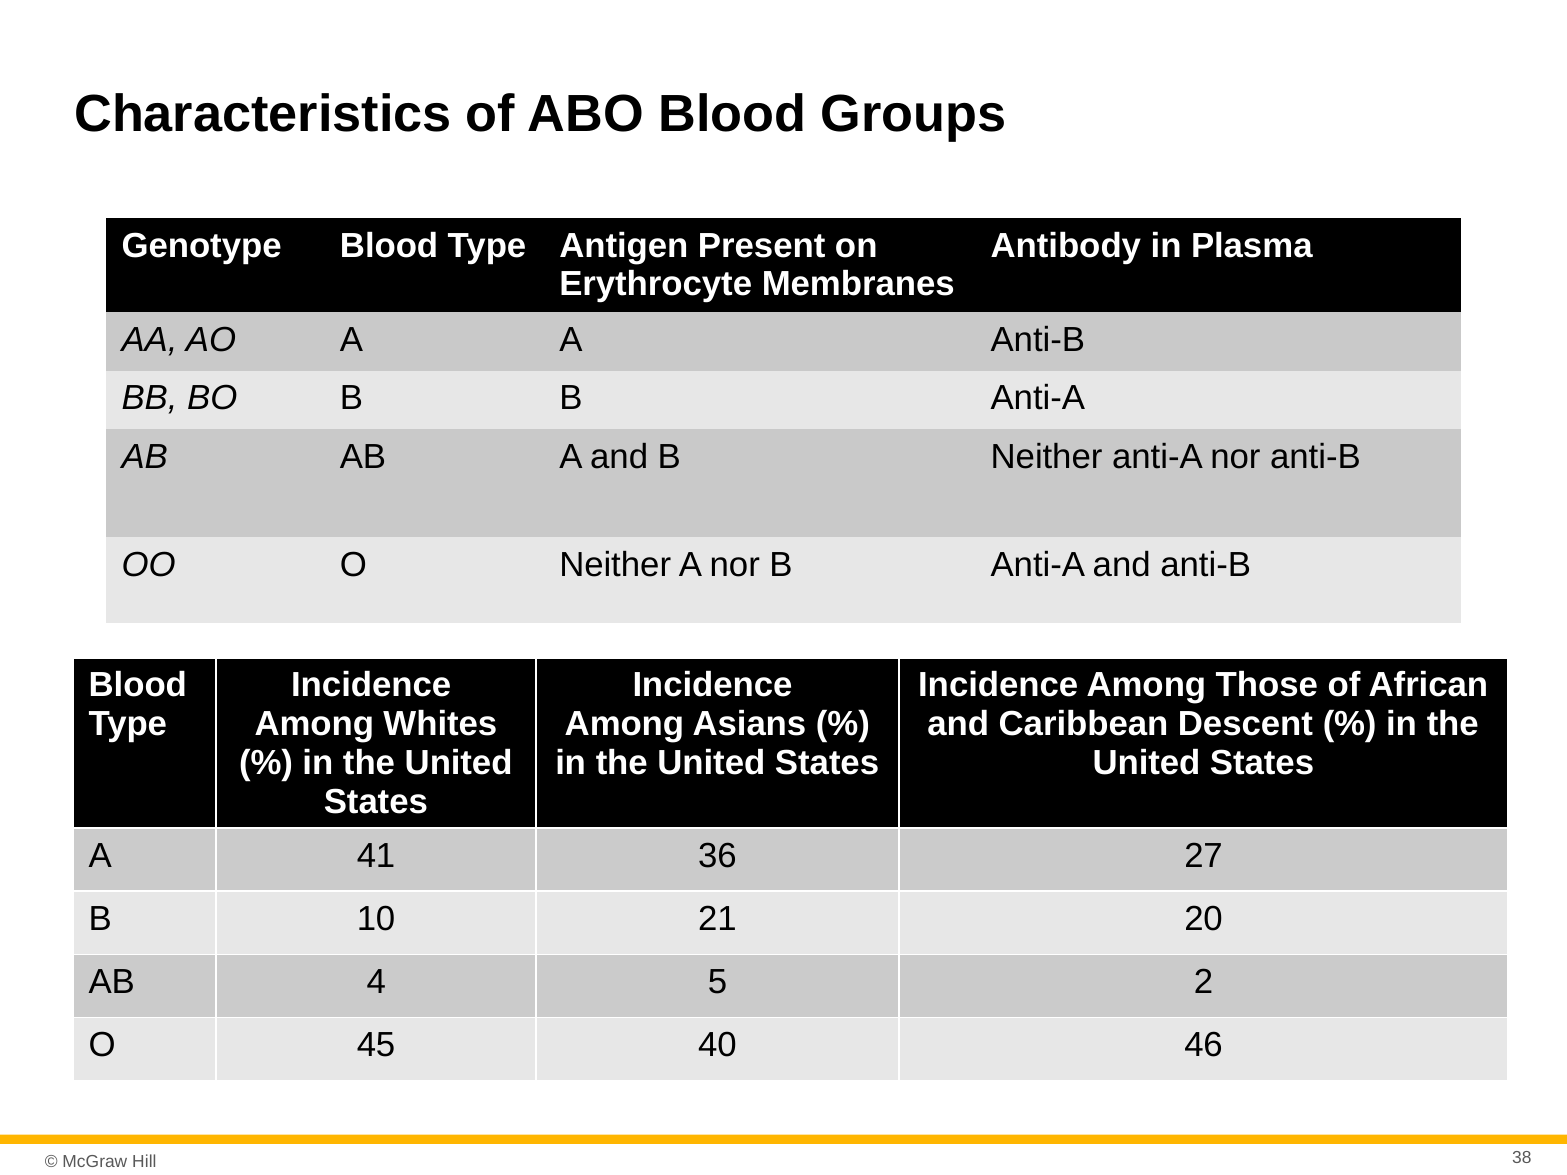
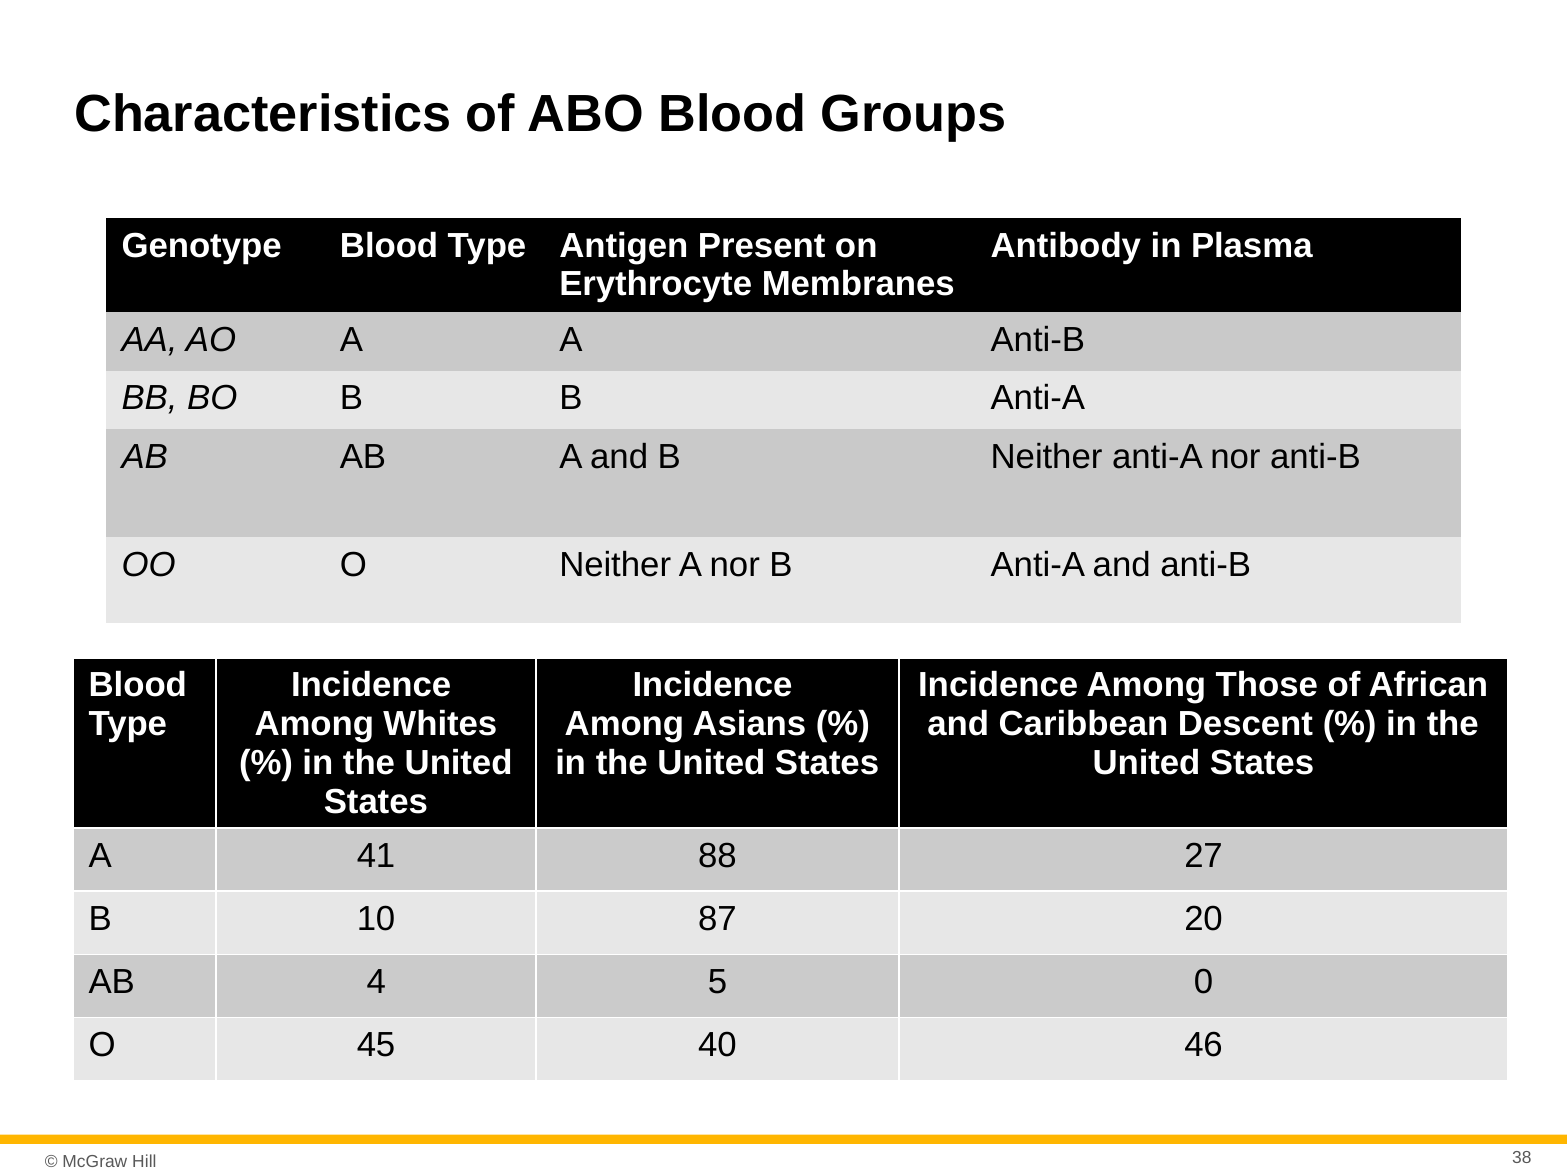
36: 36 -> 88 (718, 856)
21: 21 -> 87 (718, 919)
2: 2 -> 0 (1204, 982)
